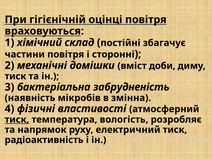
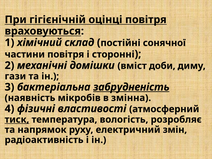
збагачує: збагачує -> сонячної (164, 43)
тиск: тиск -> гази (15, 76)
забрудненість underline: none -> present (131, 87)
електричний тиск: тиск -> змін (175, 130)
